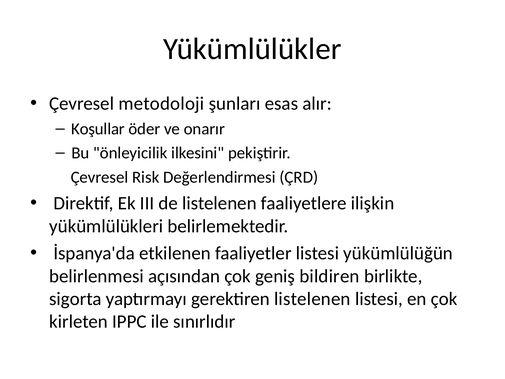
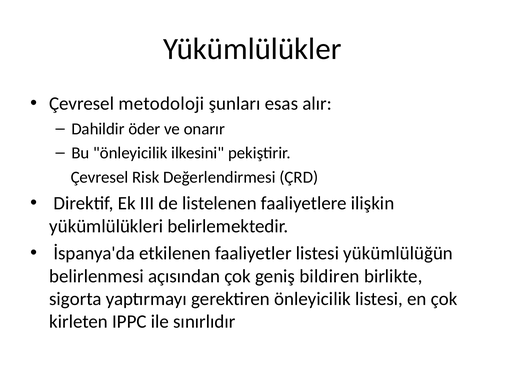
Koşullar: Koşullar -> Dahildir (98, 129)
gerektiren listelenen: listelenen -> önleyicilik (312, 299)
